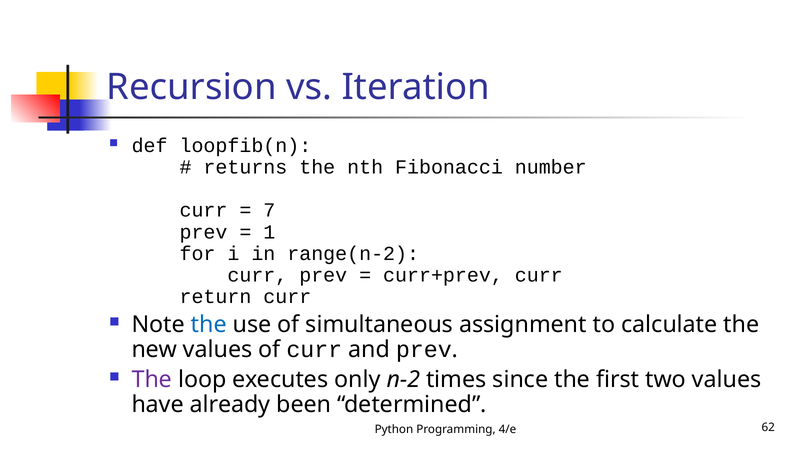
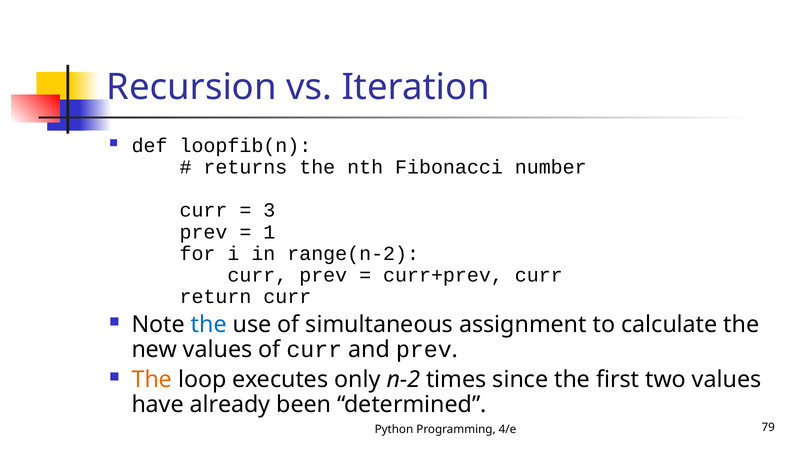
7: 7 -> 3 (269, 210)
The colour: purple -> orange (152, 379)
62: 62 -> 79 (768, 427)
